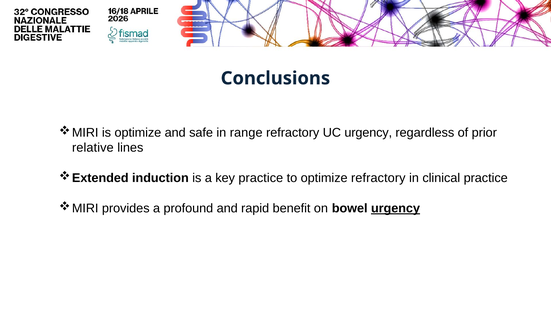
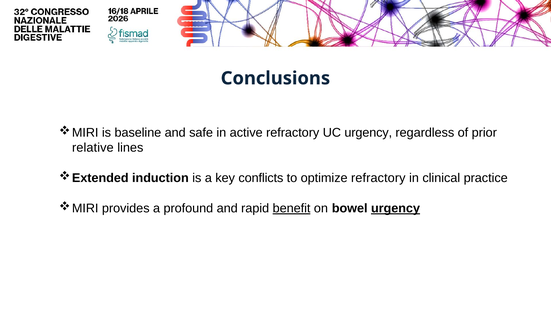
is optimize: optimize -> baseline (138, 133)
range: range -> active (246, 133)
key practice: practice -> conflicts (261, 178)
benefit underline: none -> present (292, 208)
